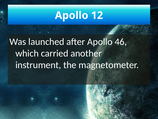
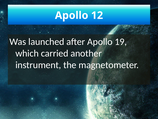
46: 46 -> 19 (121, 42)
